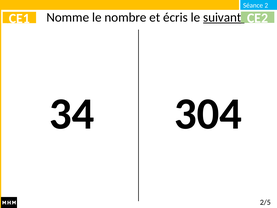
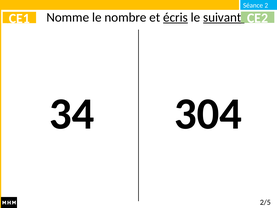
écris underline: none -> present (175, 17)
